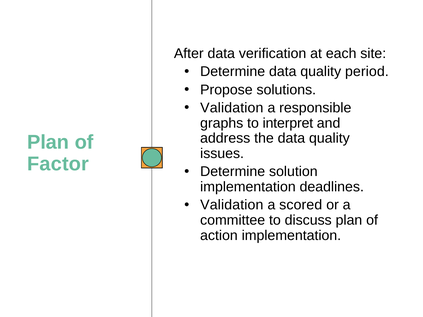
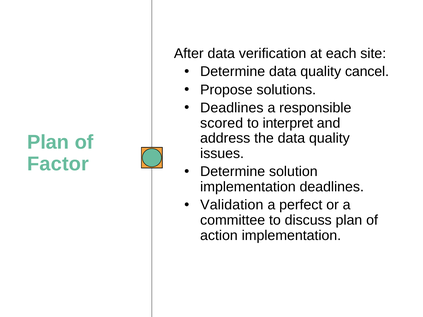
period: period -> cancel (367, 72)
Validation: Validation -> Deadlines (232, 108)
graphs: graphs -> scored (222, 123)
scored: scored -> perfect (301, 205)
